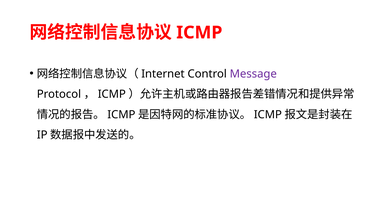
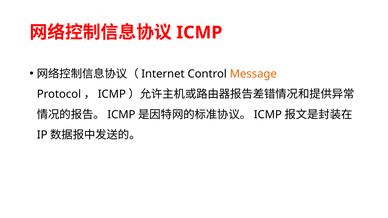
Message colour: purple -> orange (253, 74)
